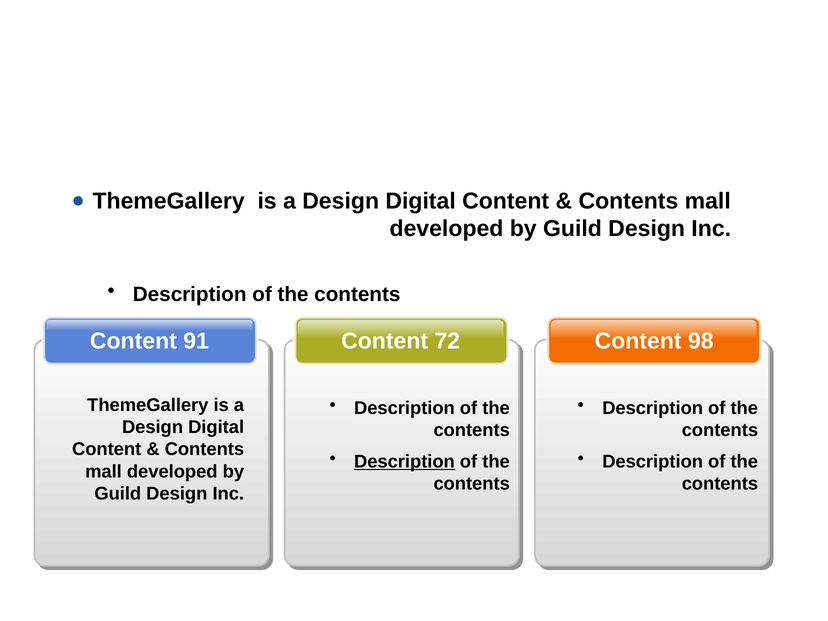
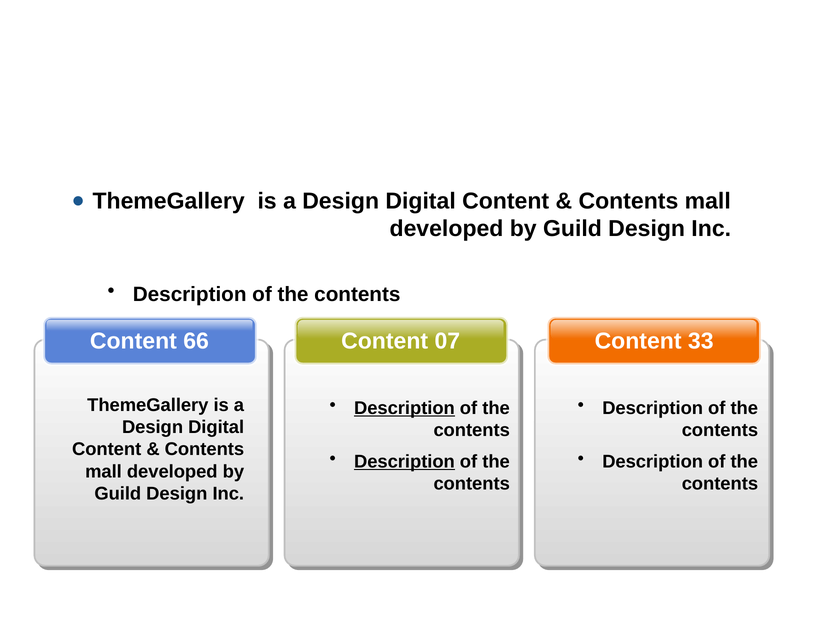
91: 91 -> 66 (196, 341)
72: 72 -> 07 (447, 341)
98: 98 -> 33 (701, 341)
Description underline: none -> present (404, 408)
